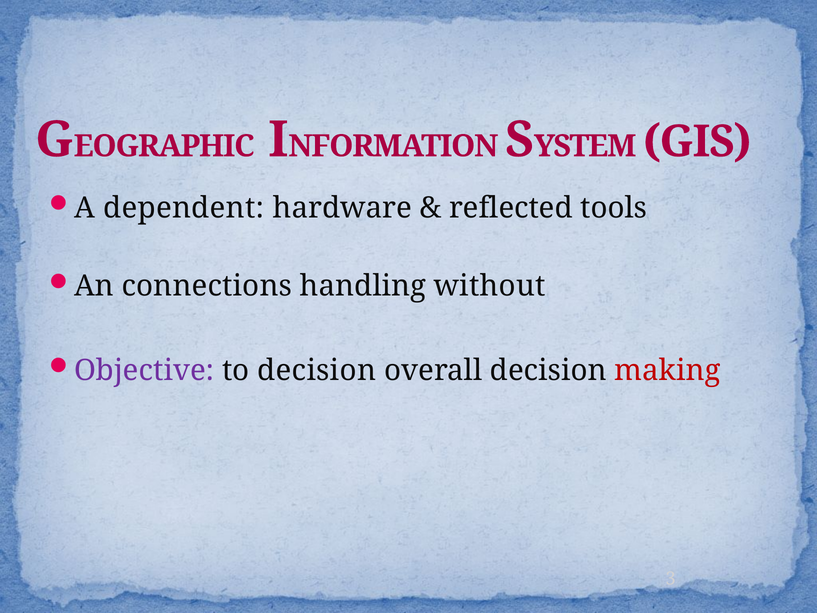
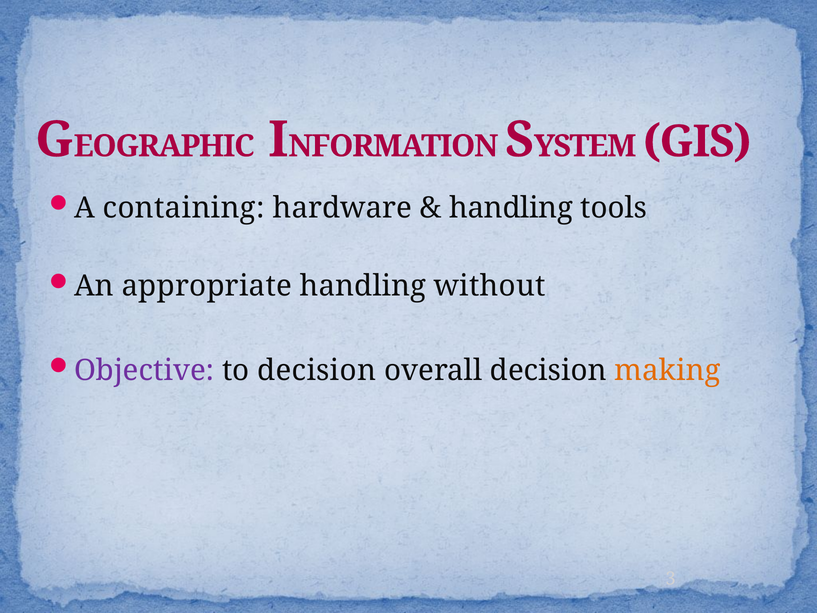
dependent: dependent -> containing (184, 208)
reflected: reflected -> handling (511, 208)
connections: connections -> appropriate (207, 286)
making colour: red -> orange (667, 370)
